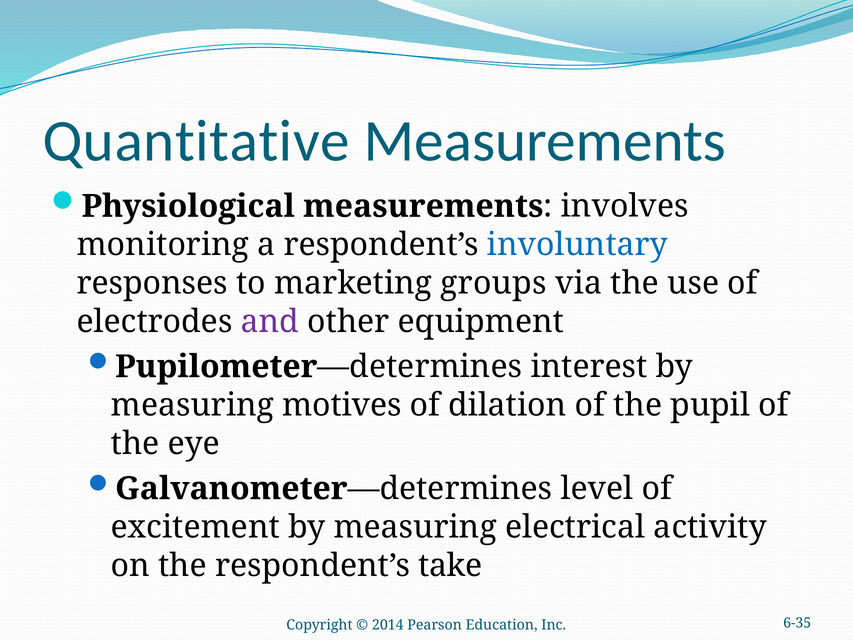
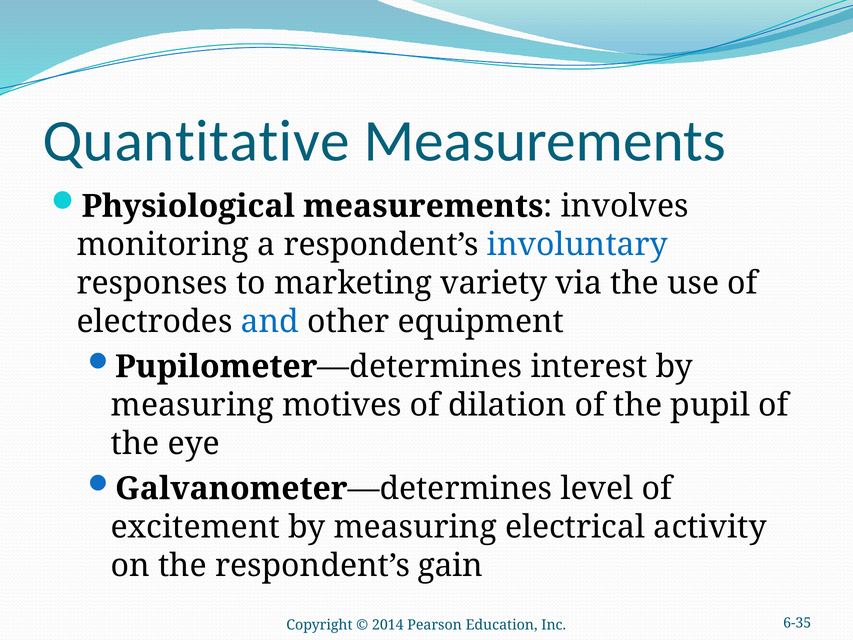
groups: groups -> variety (494, 283)
and colour: purple -> blue (270, 321)
take: take -> gain (450, 565)
